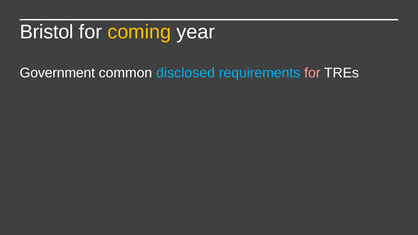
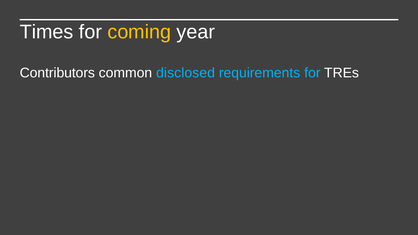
Bristol: Bristol -> Times (47, 32)
Government: Government -> Contributors (57, 73)
for colour: pink -> light blue (312, 73)
